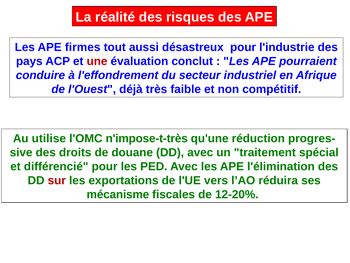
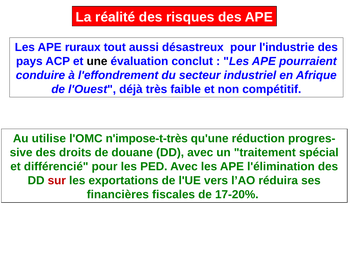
firmes: firmes -> ruraux (83, 47)
une colour: red -> black (97, 61)
mécanisme: mécanisme -> financières (118, 194)
12-20%: 12-20% -> 17-20% (237, 194)
